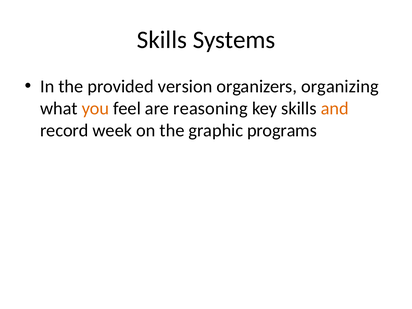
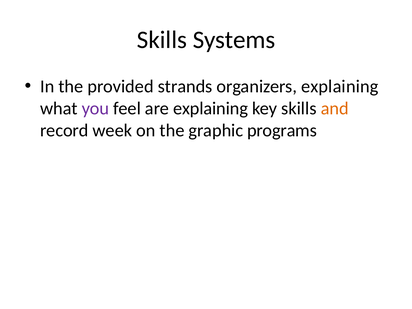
version: version -> strands (185, 86)
organizers organizing: organizing -> explaining (340, 86)
you colour: orange -> purple (95, 108)
are reasoning: reasoning -> explaining (211, 108)
